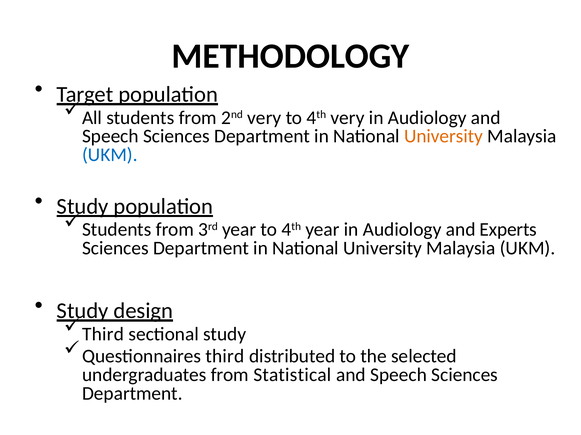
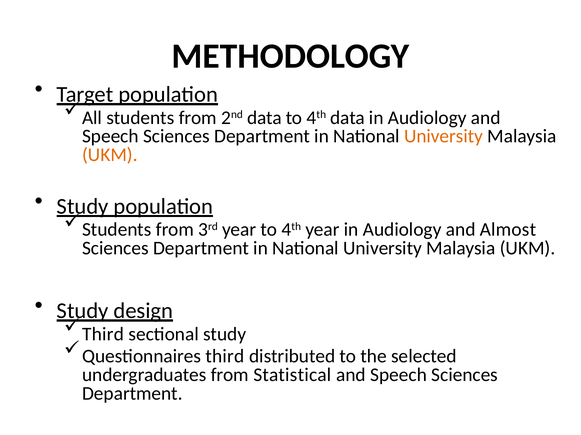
2nd very: very -> data (264, 118)
4th very: very -> data (348, 118)
UKM colour: blue -> orange (110, 155)
Experts: Experts -> Almost (508, 230)
